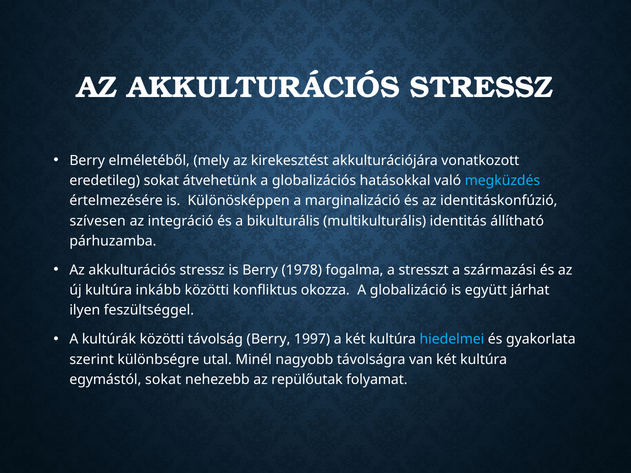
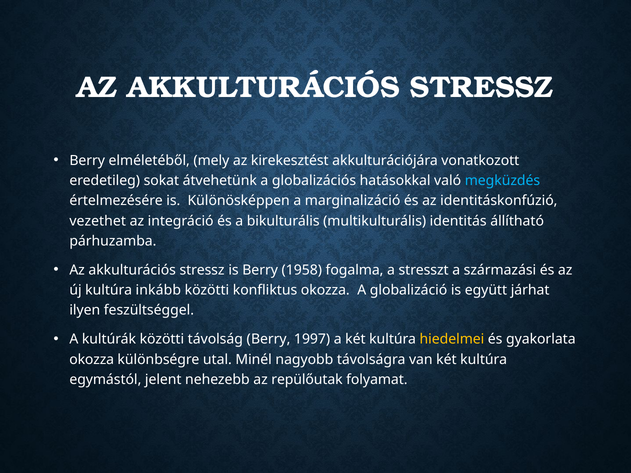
szívesen: szívesen -> vezethet (98, 221)
1978: 1978 -> 1958 (302, 270)
hiedelmei colour: light blue -> yellow (452, 339)
szerint: szerint -> okozza (92, 360)
egymástól sokat: sokat -> jelent (163, 380)
